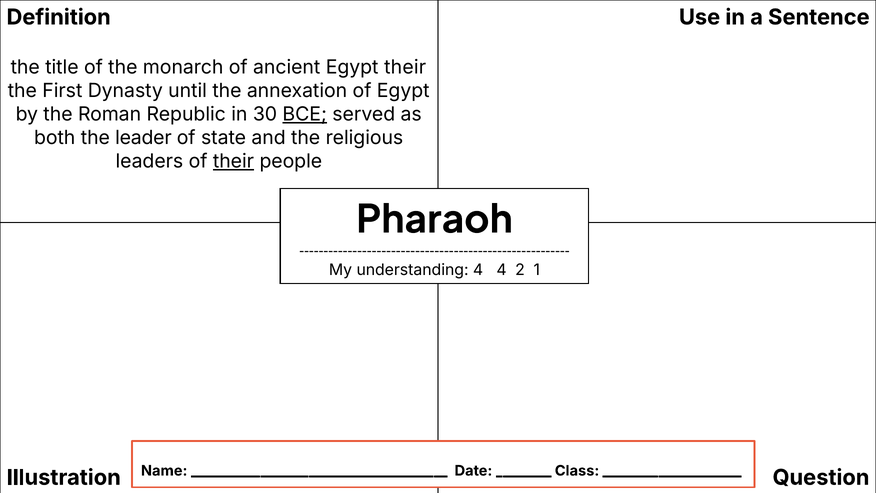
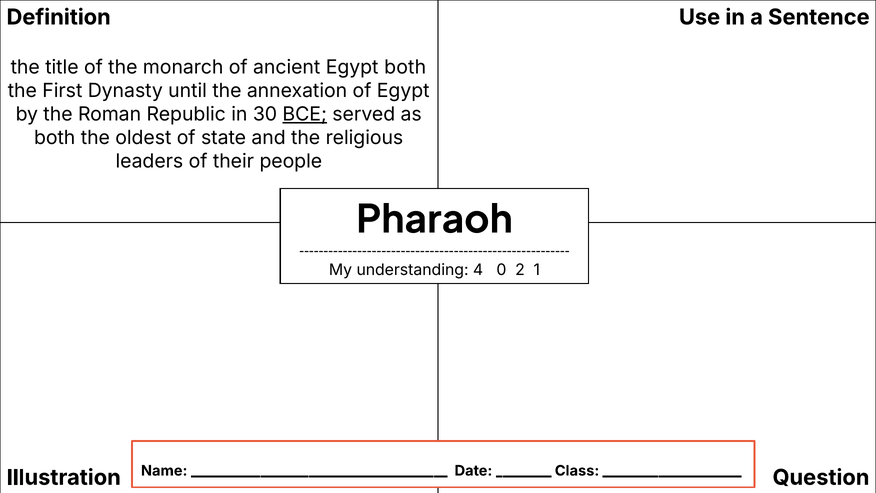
Egypt their: their -> both (405, 67)
leader: leader -> oldest (143, 138)
their underline: present -> none (233, 161)
4: 4 -> 0 (501, 270)
